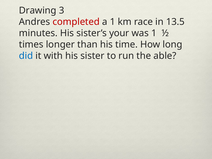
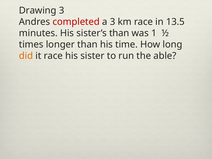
a 1: 1 -> 3 (113, 22)
sister’s your: your -> than (119, 33)
did colour: blue -> orange (26, 56)
it with: with -> race (53, 56)
